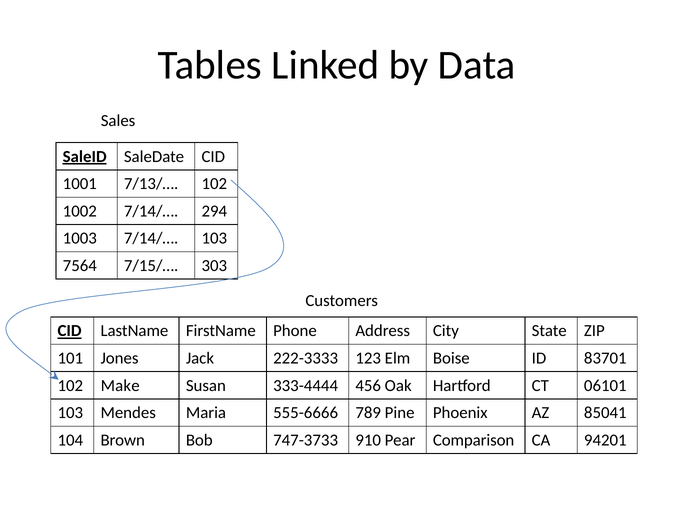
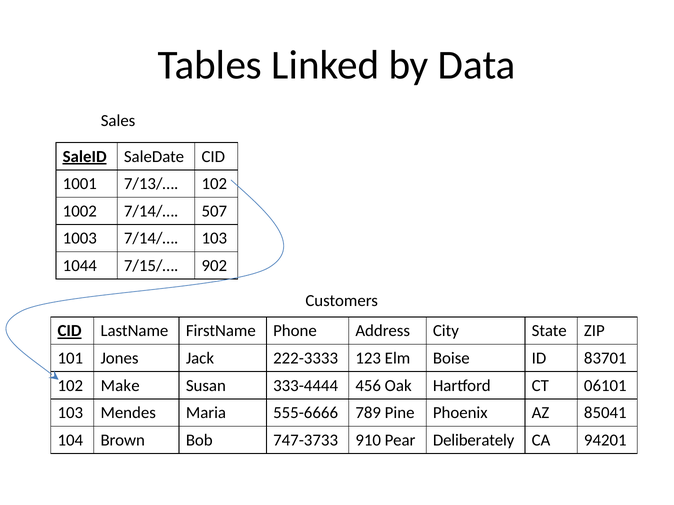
294: 294 -> 507 (214, 211)
7564: 7564 -> 1044 (80, 266)
303: 303 -> 902 (214, 266)
Comparison: Comparison -> Deliberately (474, 441)
